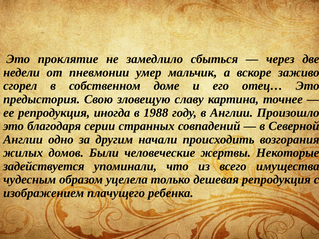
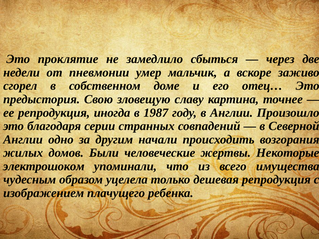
1988: 1988 -> 1987 (156, 113)
задействуется: задействуется -> электрошоком (44, 166)
